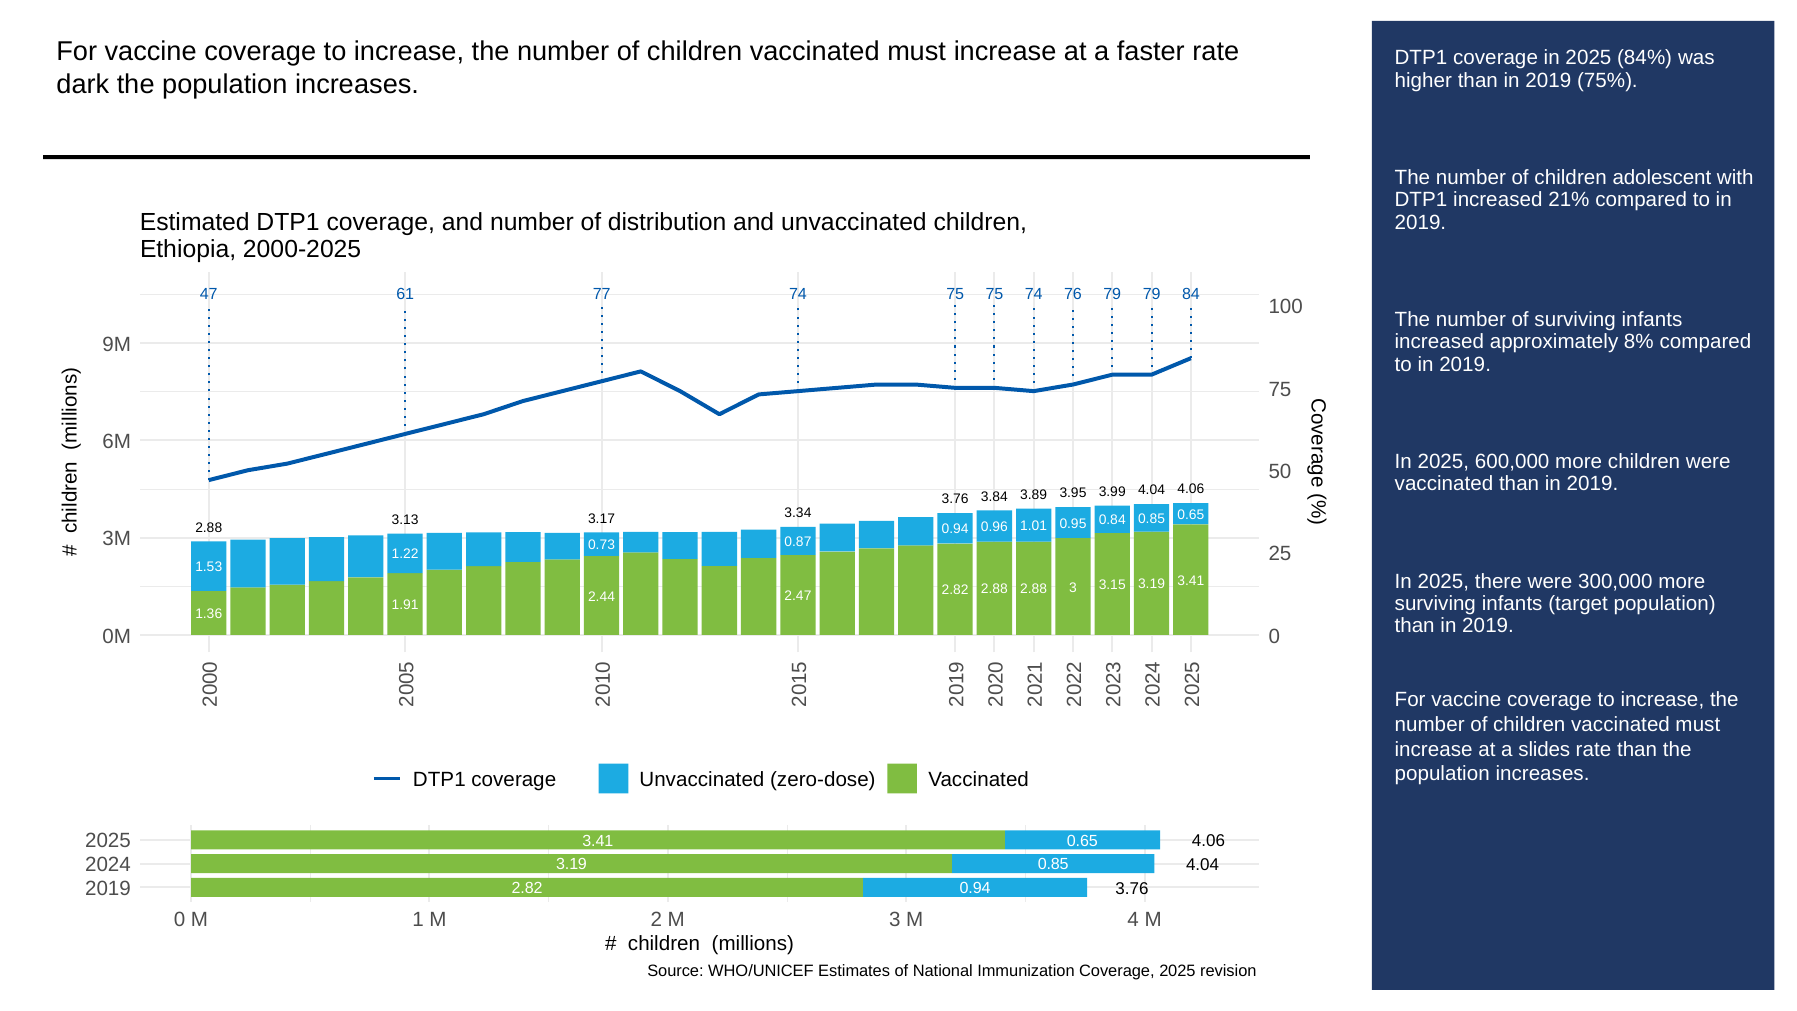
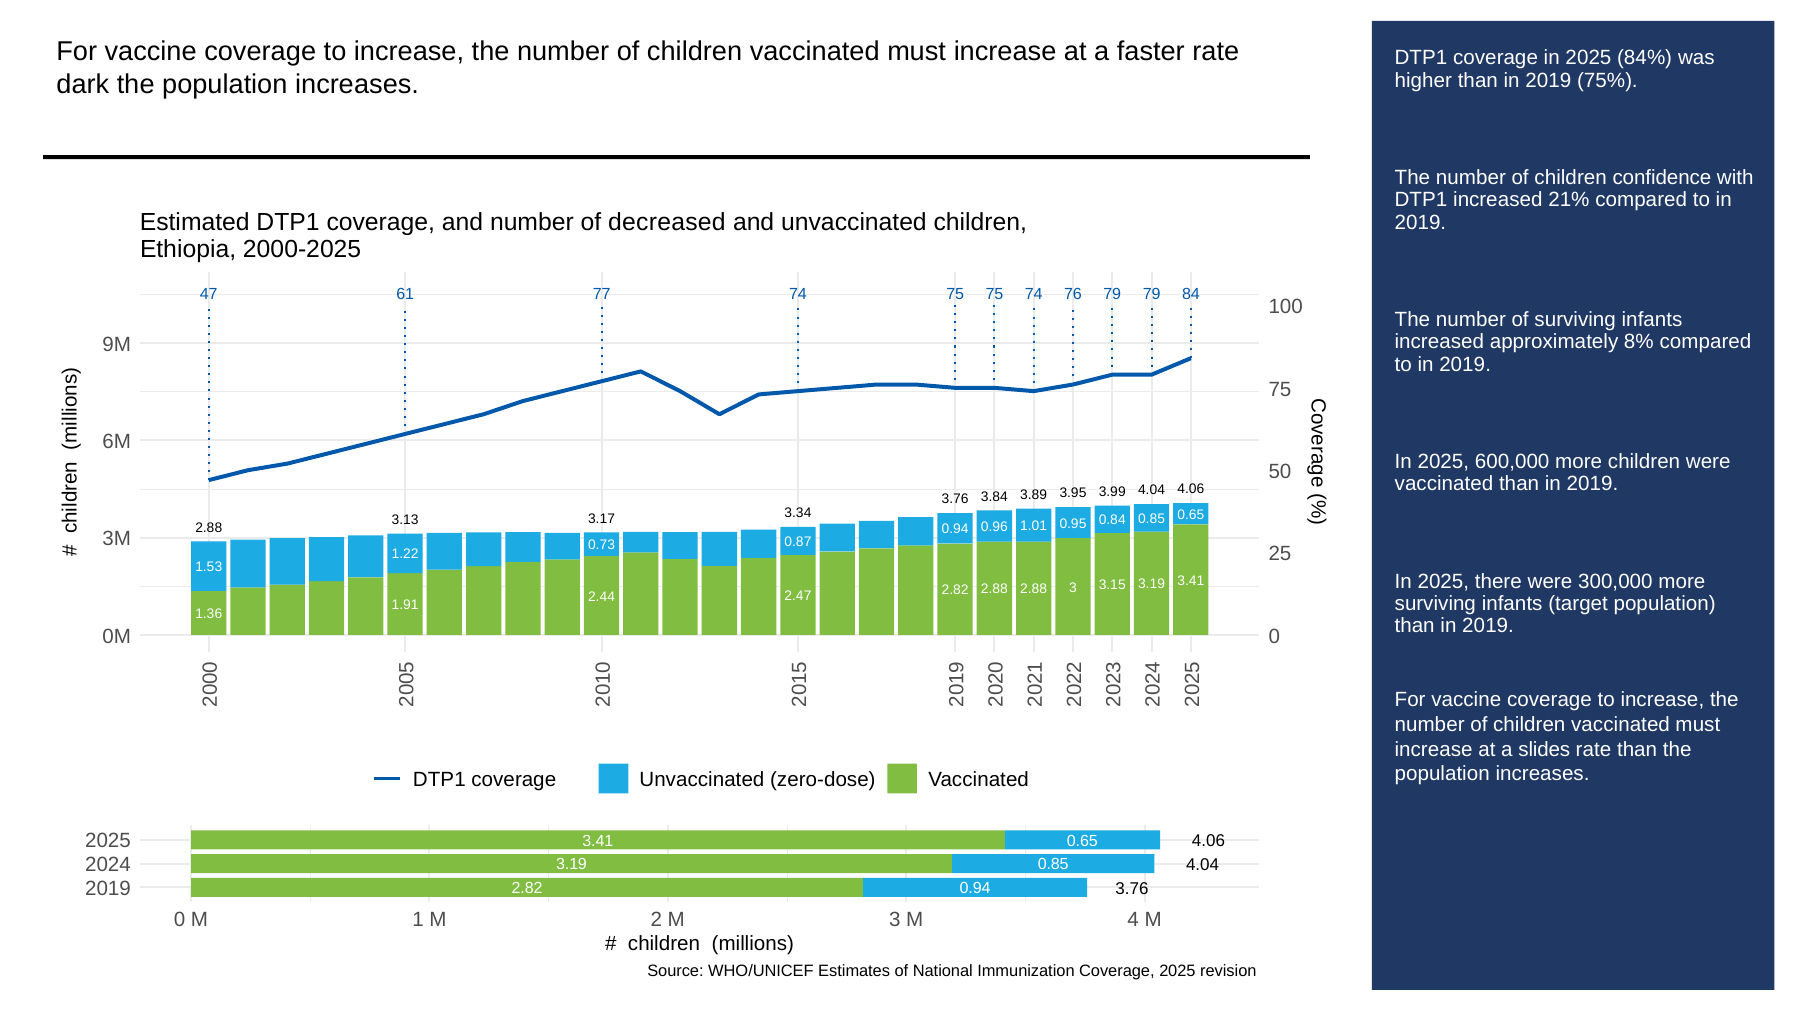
adolescent: adolescent -> confidence (1662, 178)
distribution: distribution -> decreased (667, 222)
